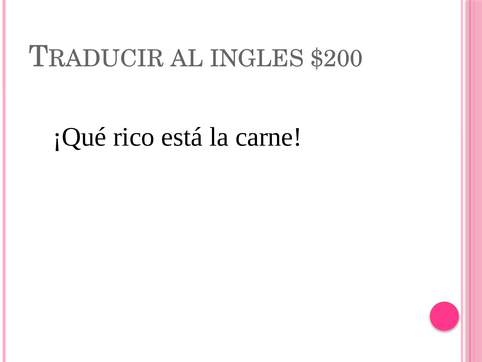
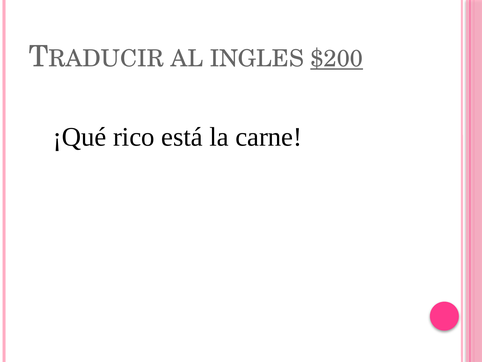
$200 underline: none -> present (337, 59)
